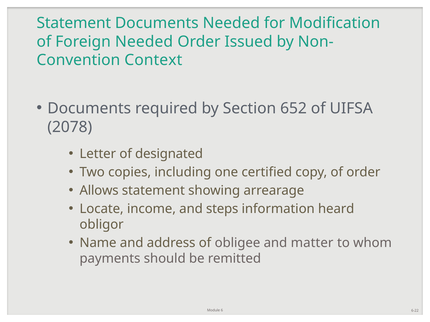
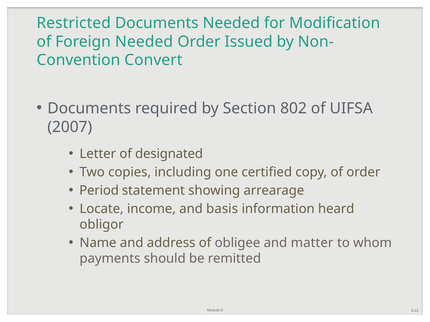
Statement: Statement -> Restricted (74, 23)
Context: Context -> Convert (153, 60)
652: 652 -> 802 (294, 109)
2078: 2078 -> 2007 (70, 127)
Allows: Allows -> Period (99, 191)
steps: steps -> basis (222, 209)
